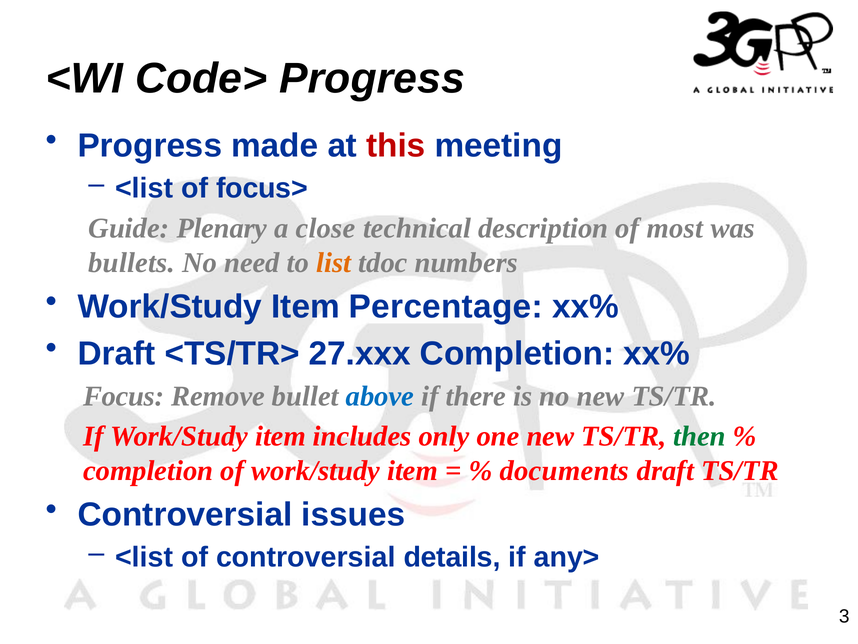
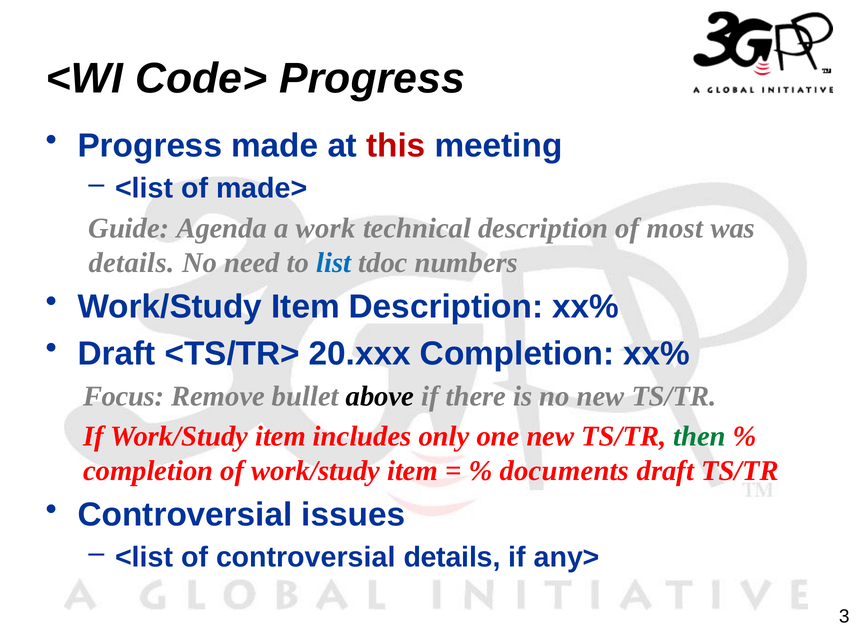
focus>: focus> -> made> (262, 188)
Plenary: Plenary -> Agenda (222, 228)
close: close -> work (326, 228)
bullets: bullets -> details (132, 262)
list colour: orange -> blue (334, 262)
Item Percentage: Percentage -> Description (446, 307)
27.xxx: 27.xxx -> 20.xxx (360, 353)
above colour: blue -> black (380, 396)
